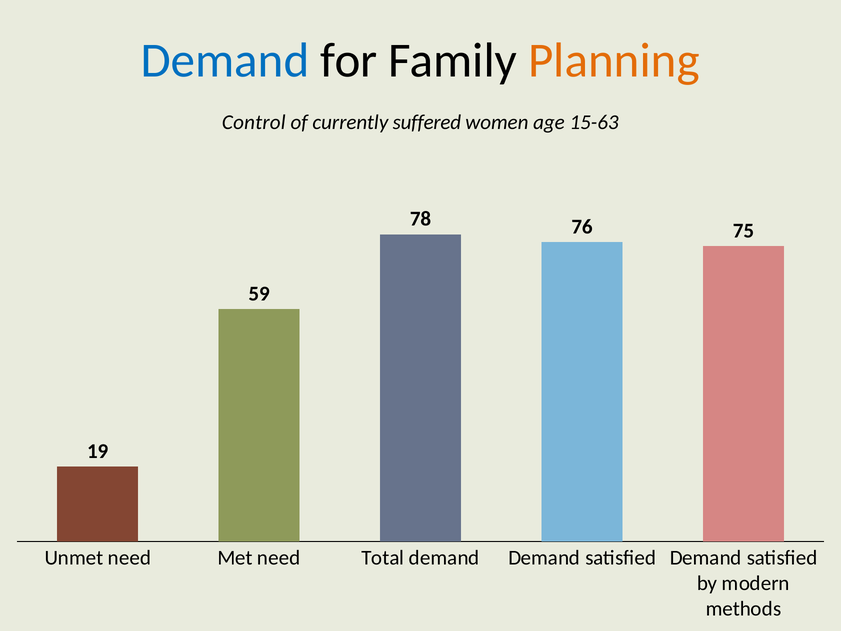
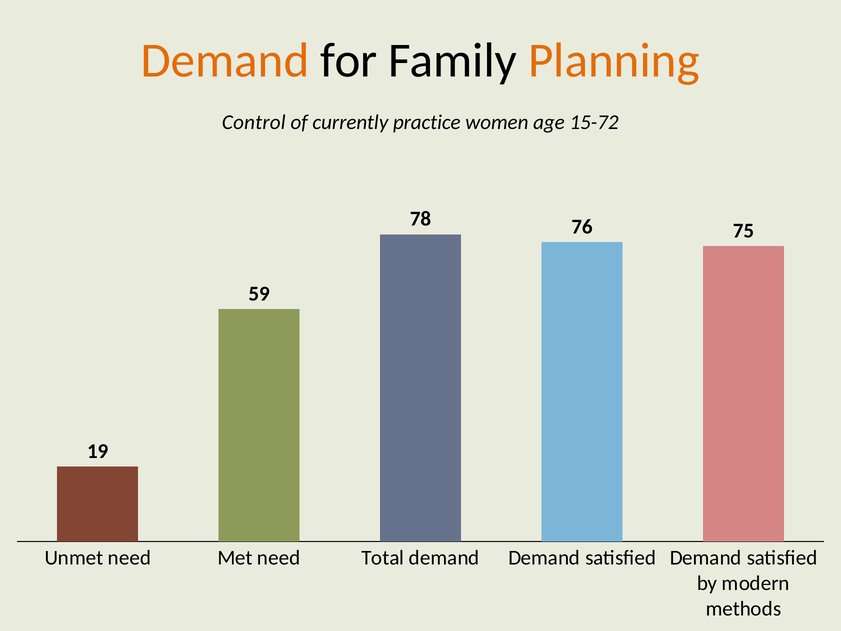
Demand colour: blue -> orange (225, 61)
suffered: suffered -> practice (427, 122)
15-63: 15-63 -> 15-72 (594, 122)
